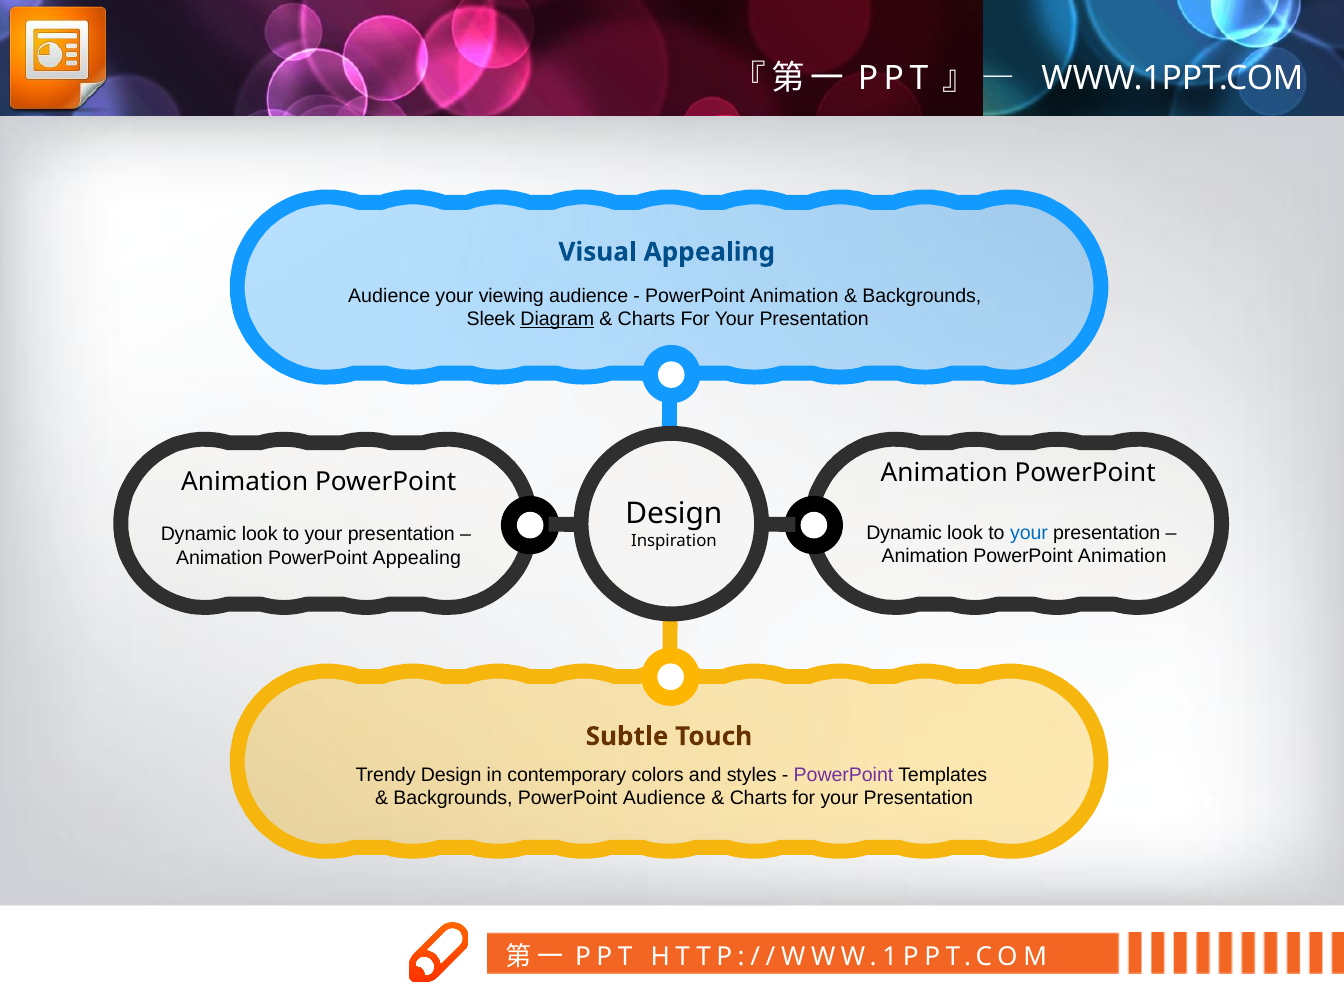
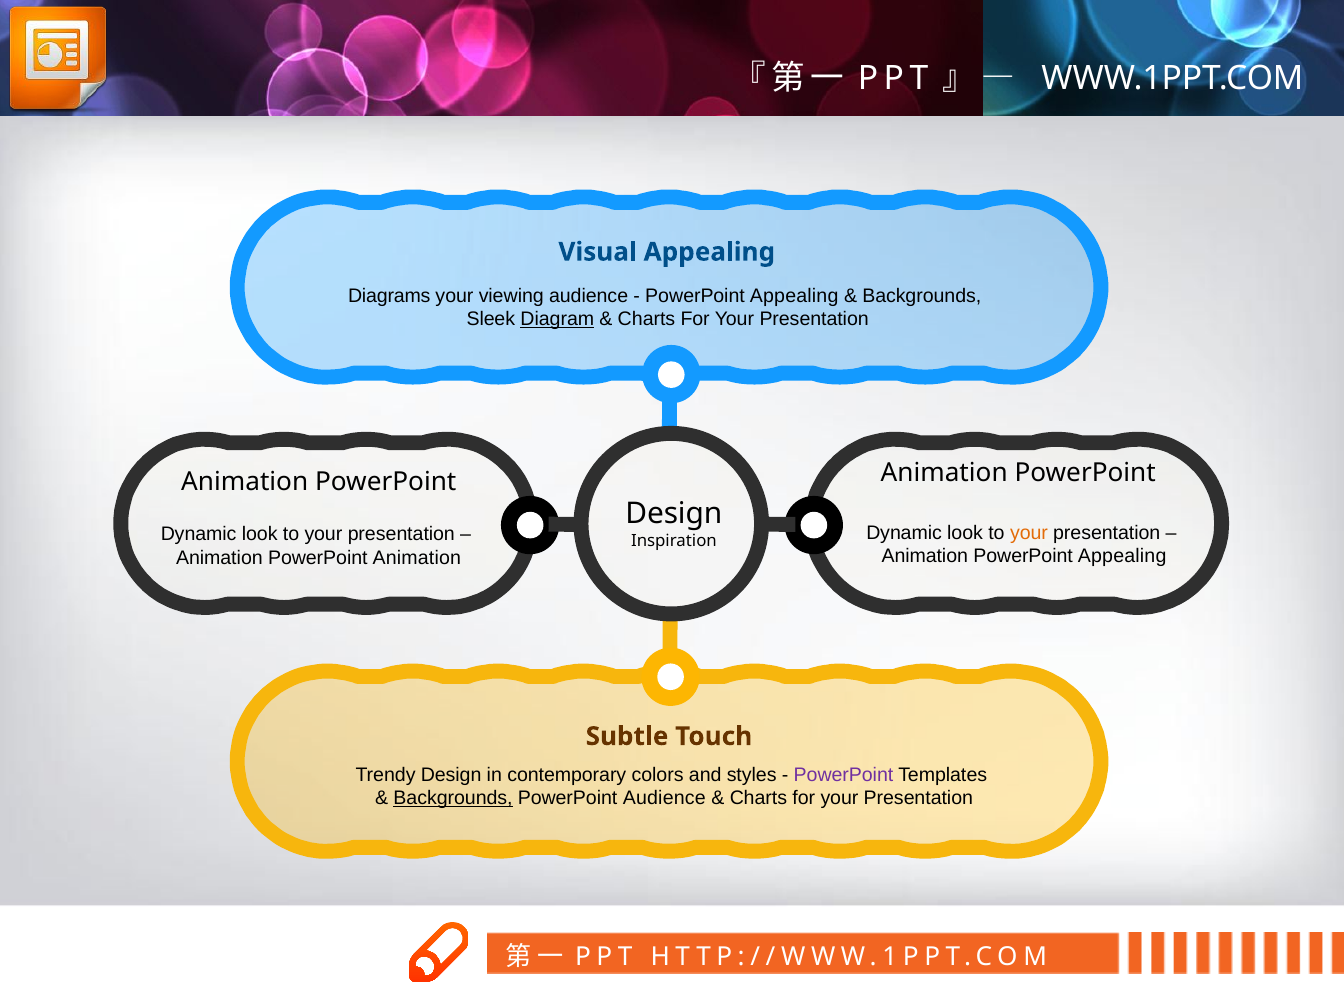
Audience: Audience -> Diagrams (389, 296)
Animation: Animation -> Appealing (794, 296)
your colour: blue -> orange (1029, 533)
Animation PowerPoint Animation: Animation -> Appealing (1122, 556)
PowerPoint Appealing: Appealing -> Animation (417, 558)
Backgrounds underline: none -> present (453, 798)
